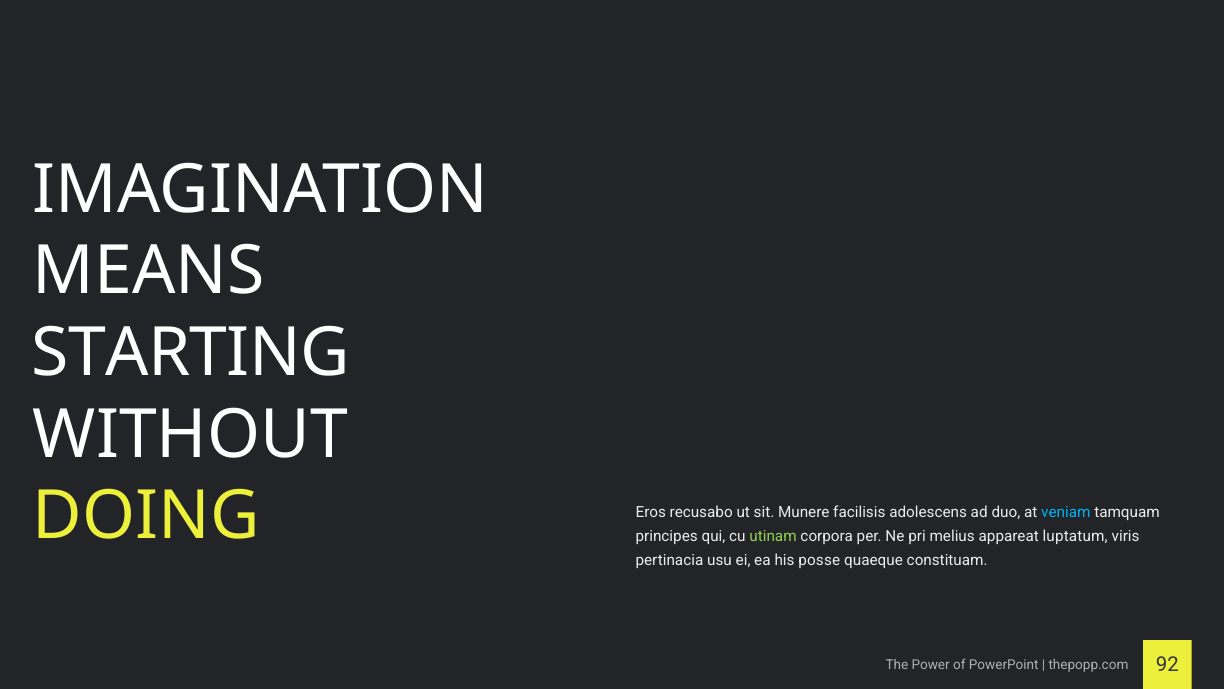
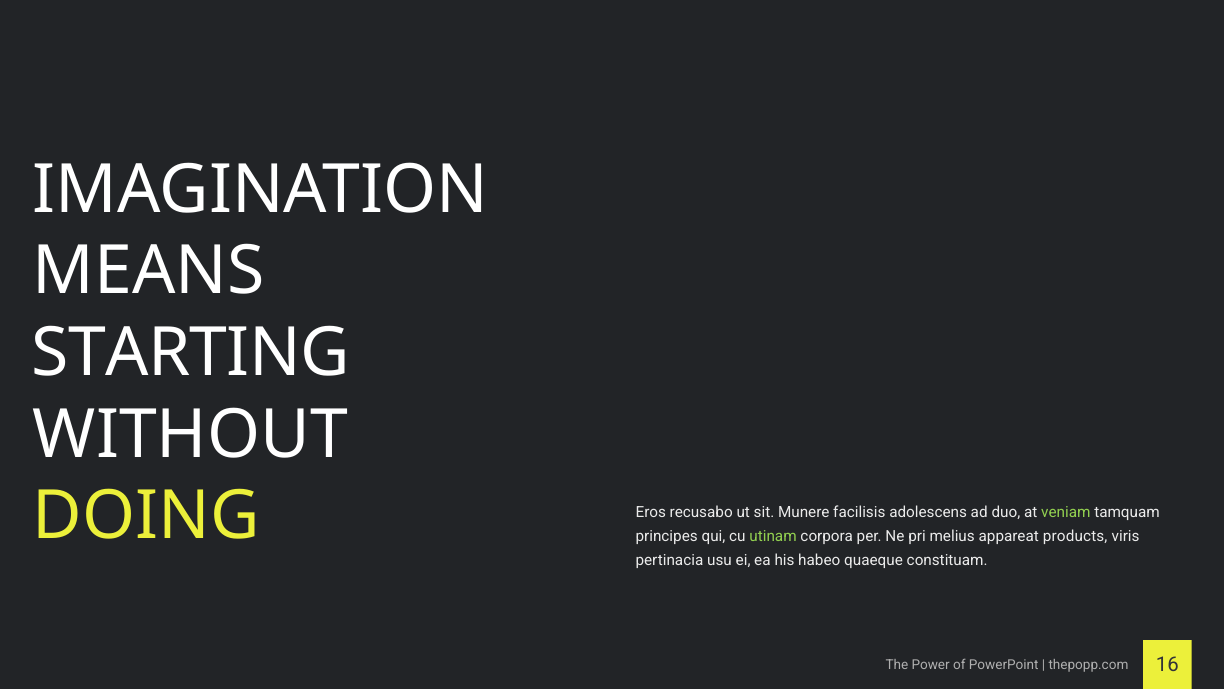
veniam colour: light blue -> light green (1066, 512)
luptatum: luptatum -> products (1075, 536)
posse: posse -> habeo (819, 560)
92: 92 -> 16 (1167, 665)
